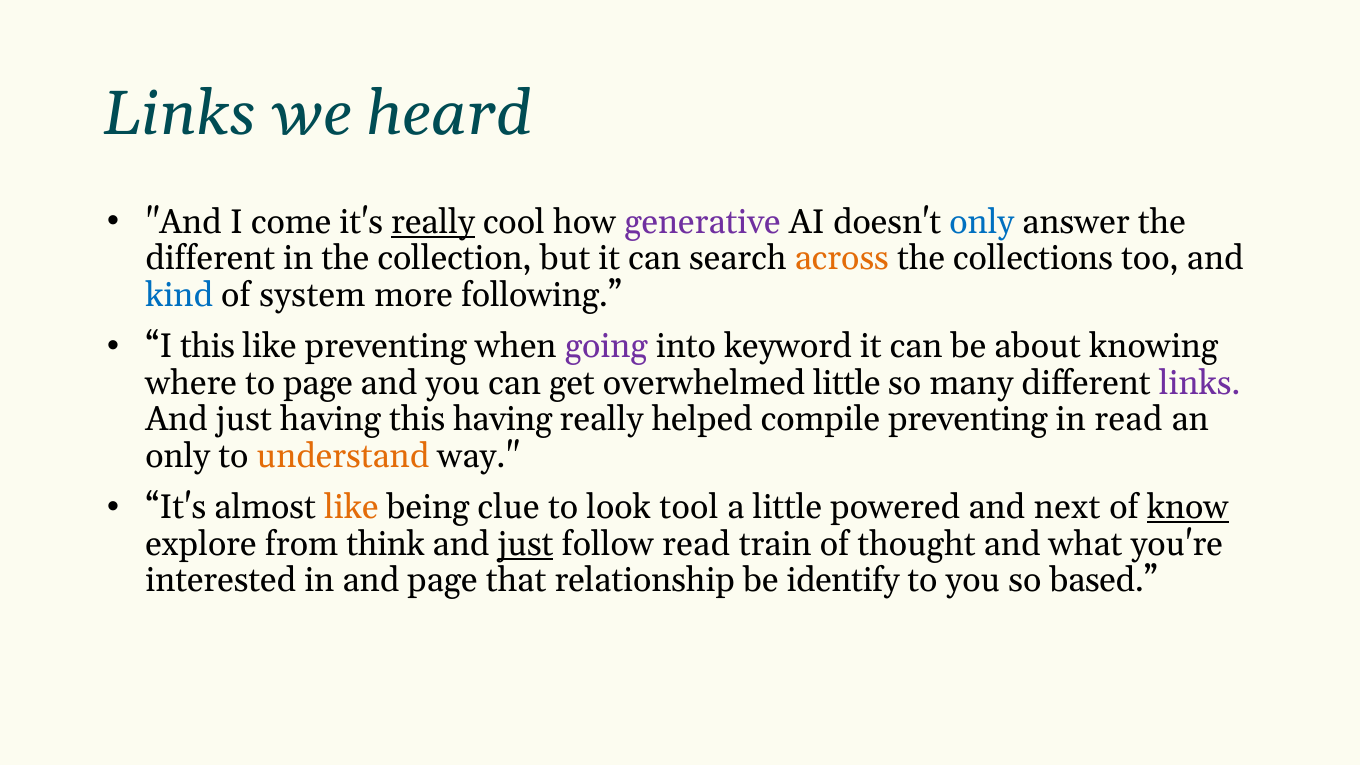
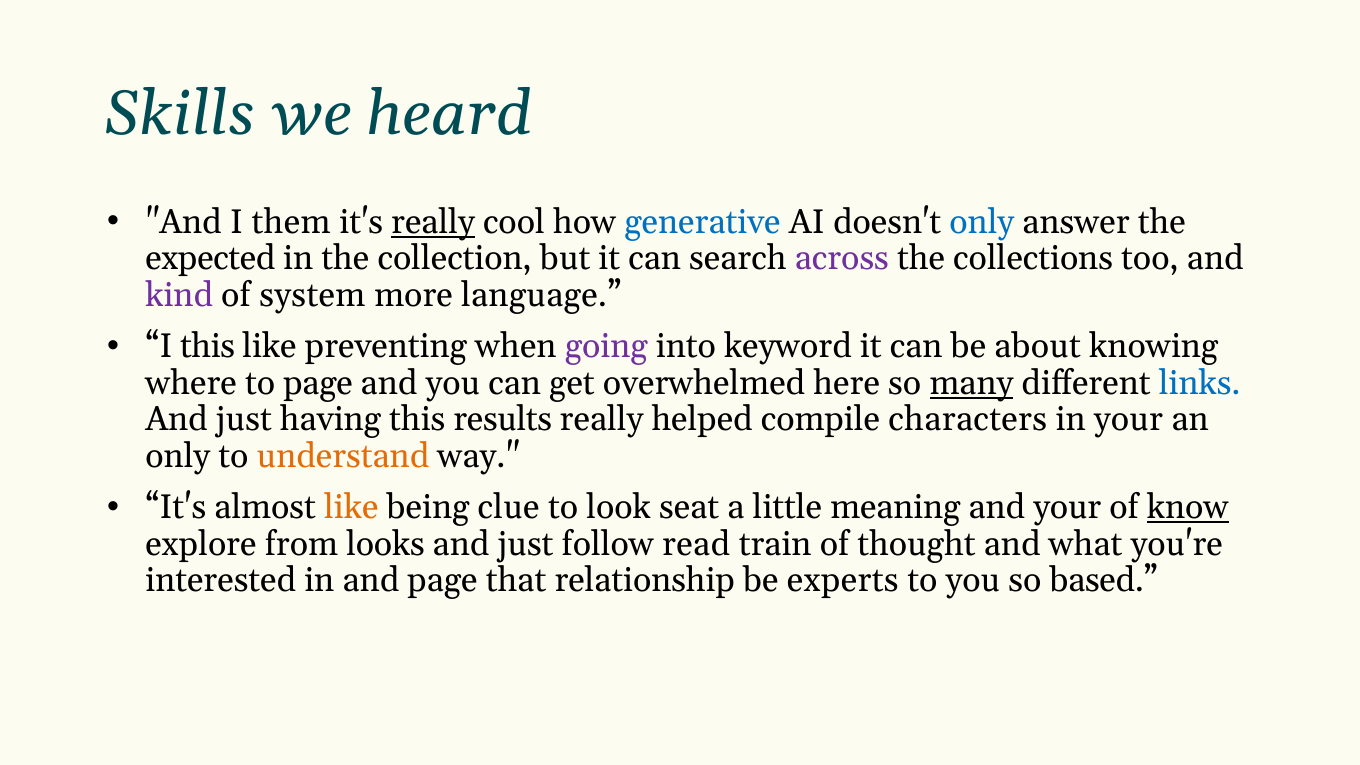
Links: Links -> Skills (180, 114)
come: come -> them (291, 222)
generative colour: purple -> blue (703, 222)
different: different -> expected (210, 259)
across colour: orange -> purple (842, 259)
kind colour: blue -> purple (179, 295)
following: following -> language (541, 295)
overwhelmed little: little -> here (847, 383)
many underline: none -> present (971, 383)
links colour: purple -> blue (1200, 383)
this having: having -> results (503, 420)
compile preventing: preventing -> characters (968, 420)
in read: read -> your (1129, 420)
tool: tool -> seat (689, 507)
powered: powered -> meaning (895, 507)
and next: next -> your (1067, 507)
think: think -> looks (386, 544)
just underline: present -> none (526, 544)
identify: identify -> experts (843, 581)
